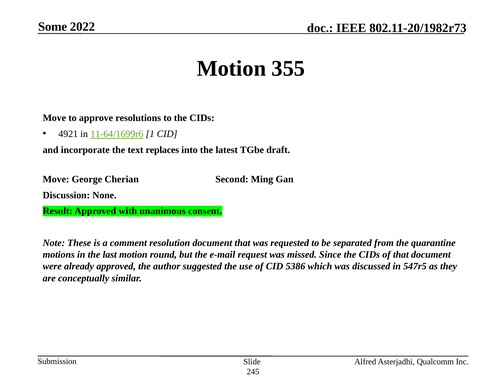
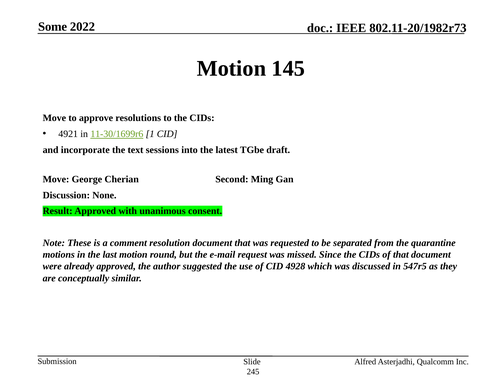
355: 355 -> 145 (288, 68)
11-64/1699r6: 11-64/1699r6 -> 11-30/1699r6 (117, 134)
replaces: replaces -> sessions (162, 150)
5386: 5386 -> 4928 (295, 266)
